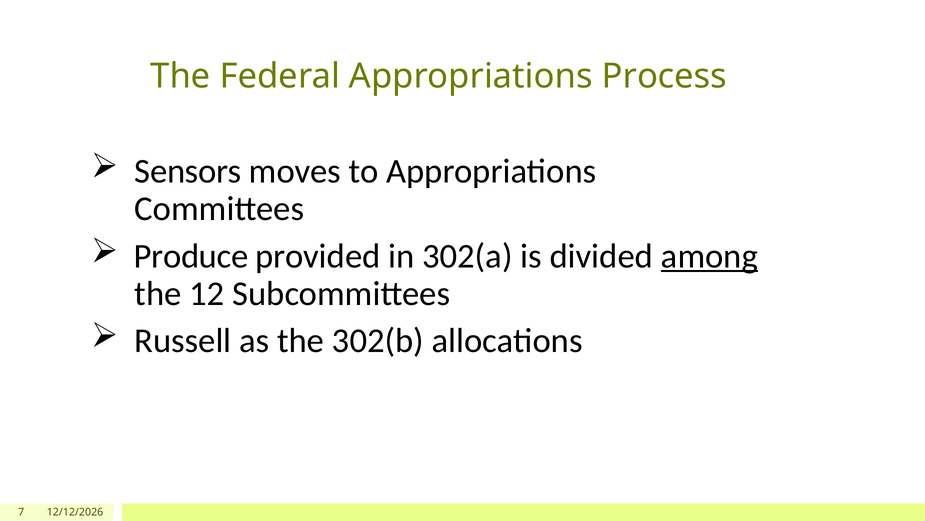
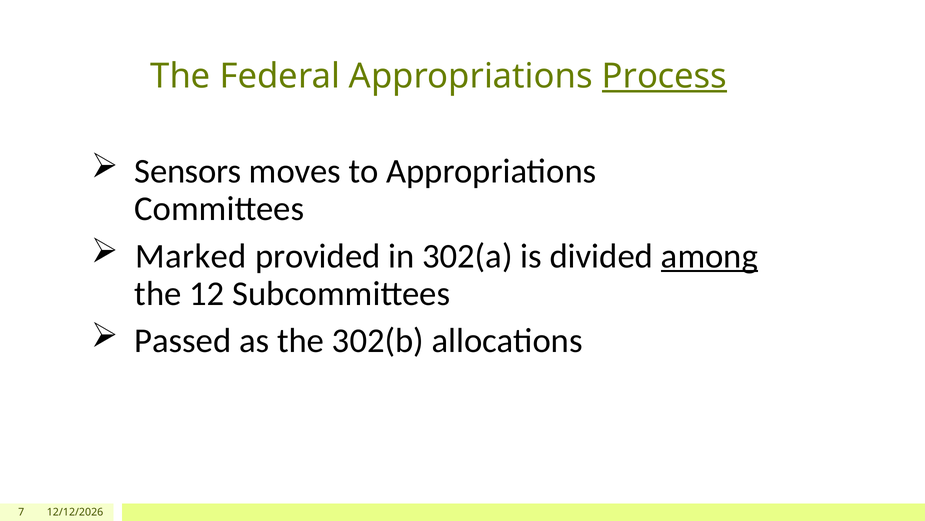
Process underline: none -> present (664, 76)
Produce: Produce -> Marked (191, 256)
Russell: Russell -> Passed (183, 340)
